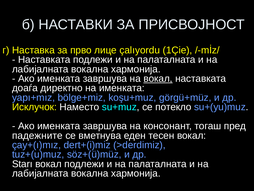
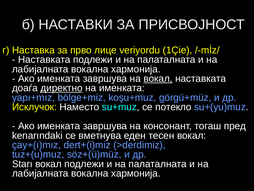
çalıyordu: çalıyordu -> veriyordu (140, 50)
директно underline: none -> present (62, 88)
падежните: падежните -> kenarındaki (37, 135)
